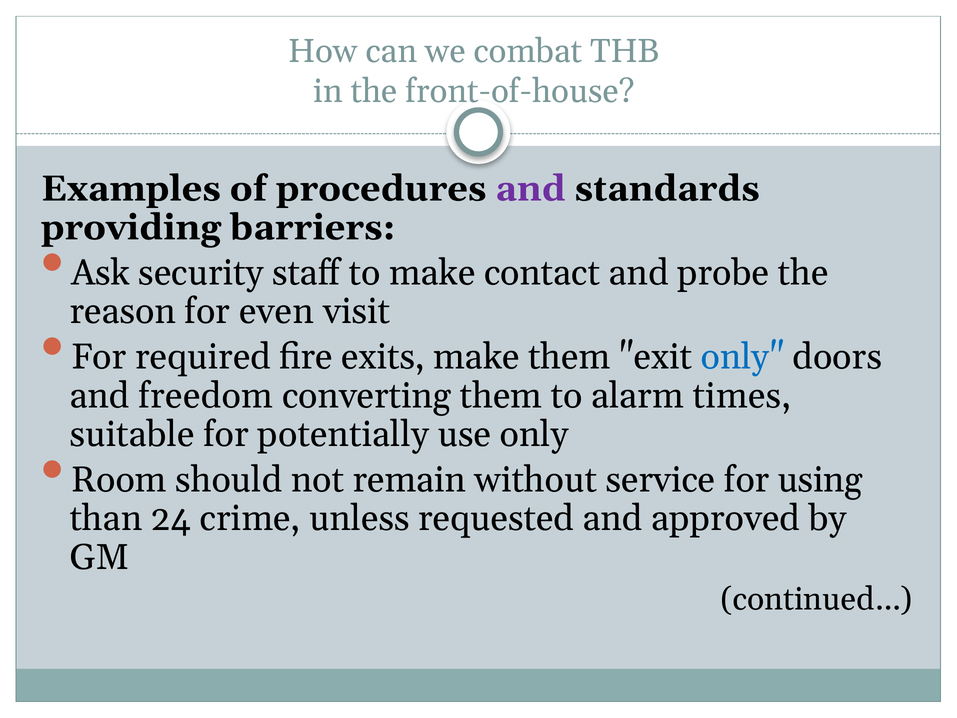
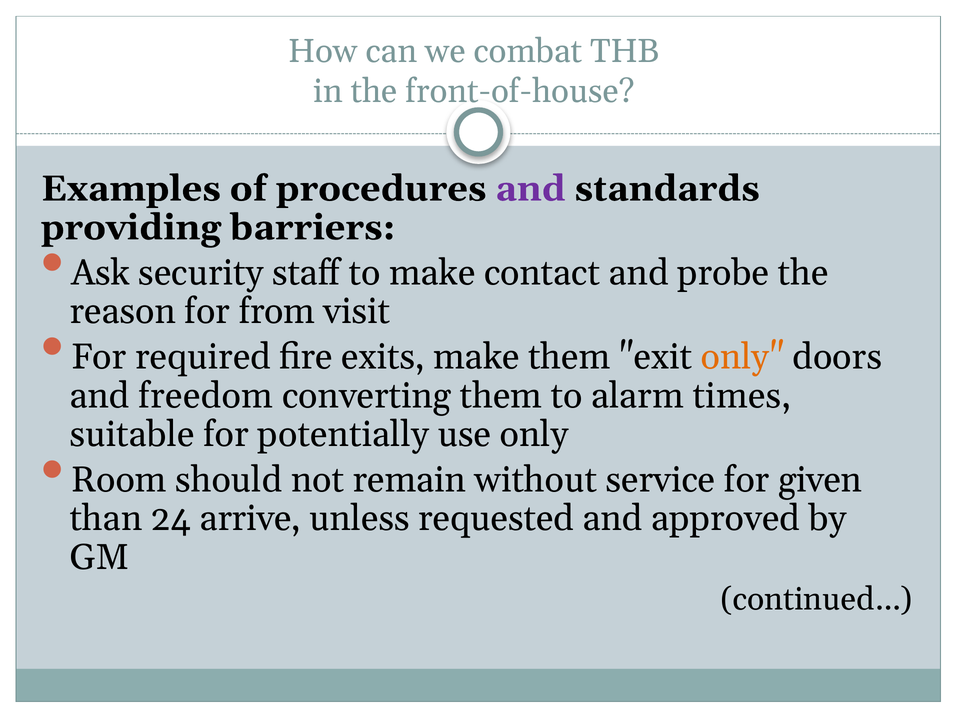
even: even -> from (277, 311)
only colour: blue -> orange (742, 357)
using: using -> given (820, 480)
crime: crime -> arrive (250, 518)
